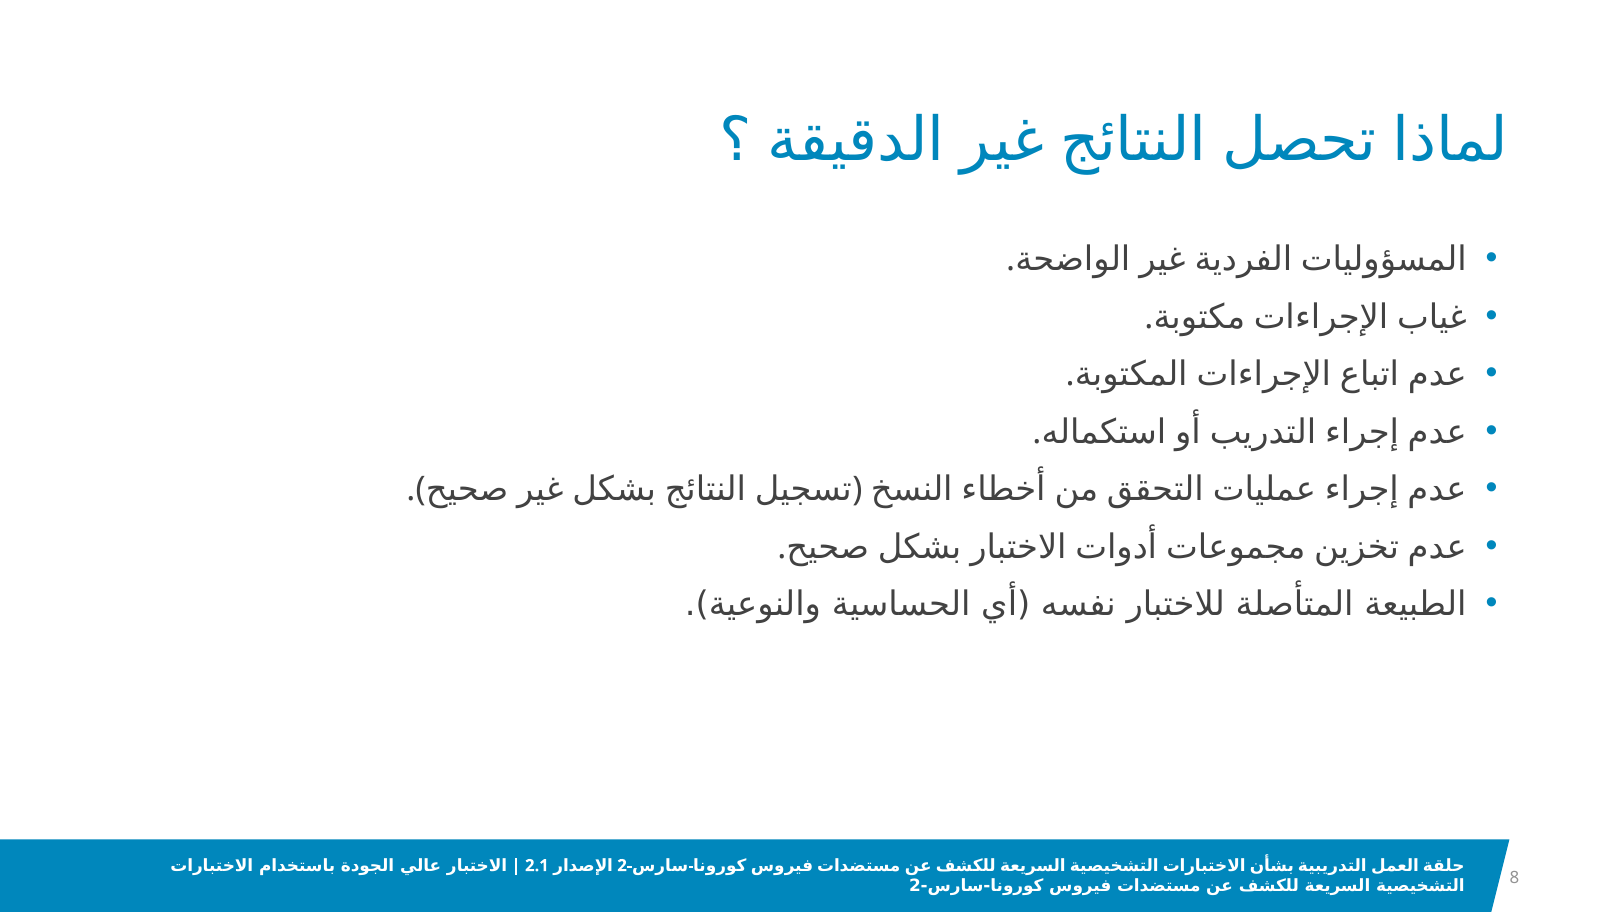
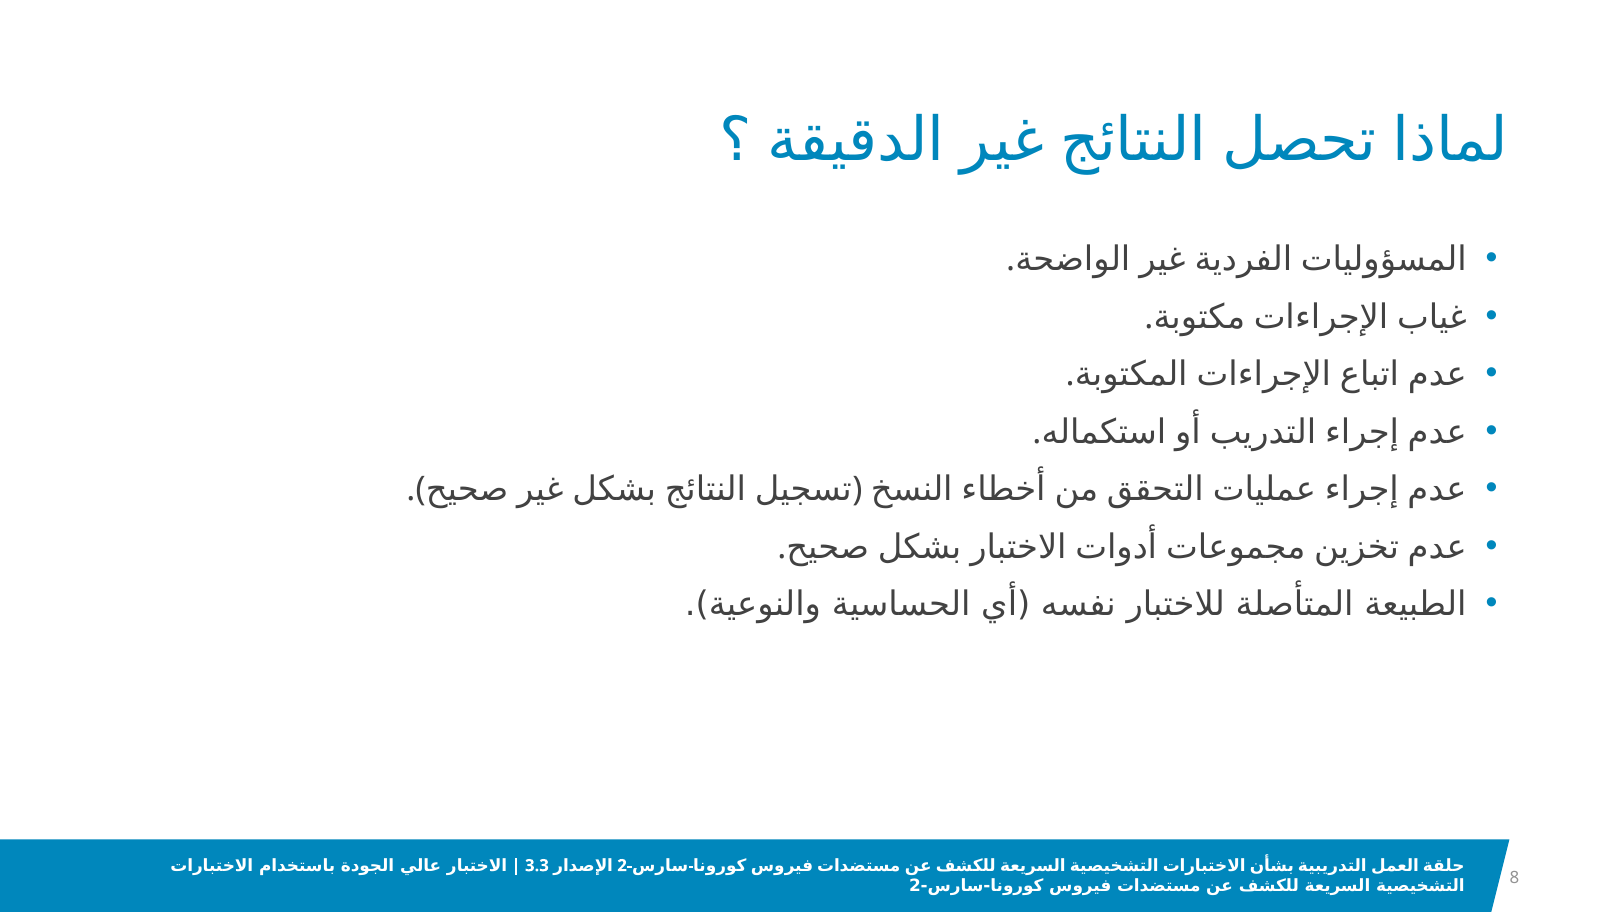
2.1: 2.1 -> 3.3 (537, 865)
